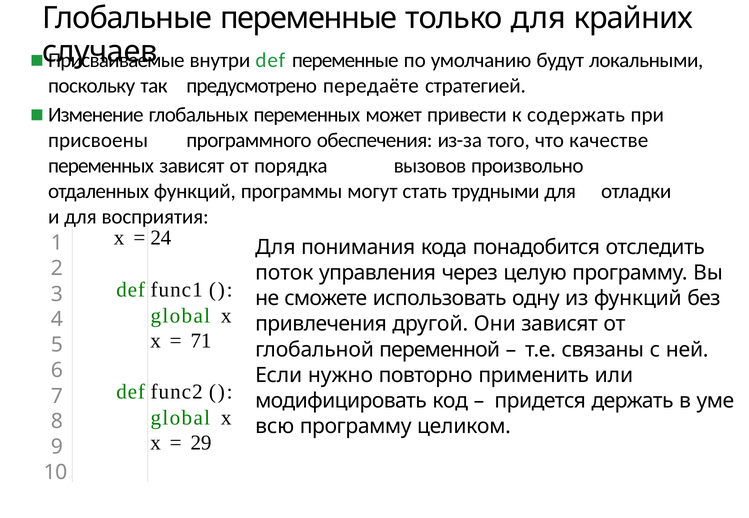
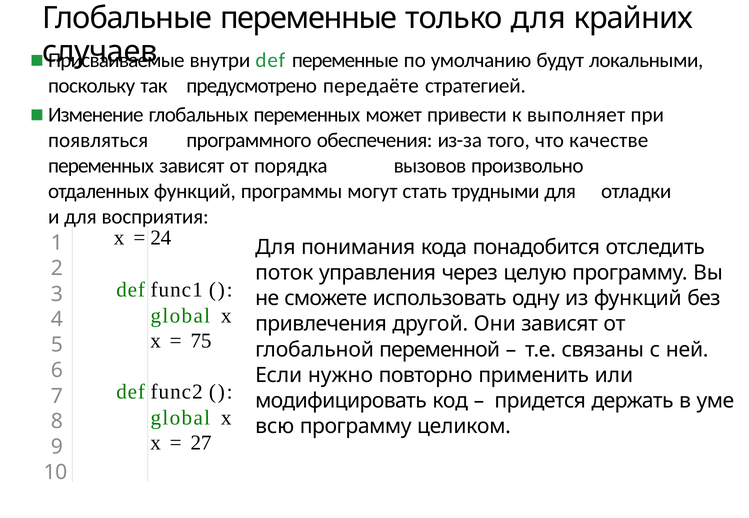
содержать: содержать -> выполняет (576, 115)
присвоены: присвоены -> появляться (98, 140)
71: 71 -> 75 (201, 341)
29: 29 -> 27 (201, 443)
